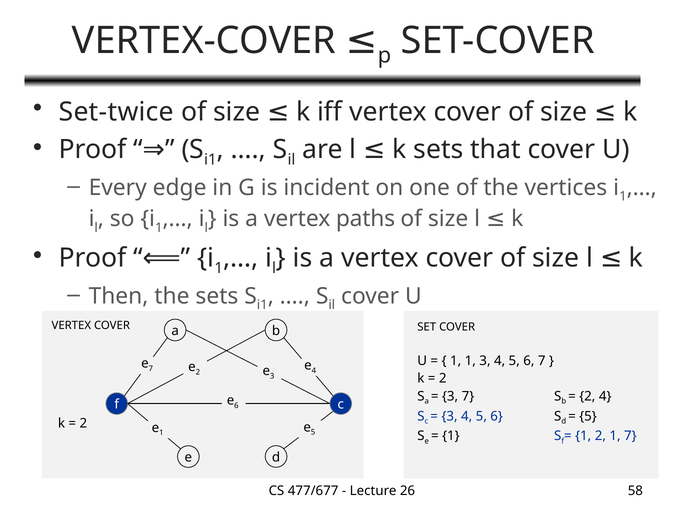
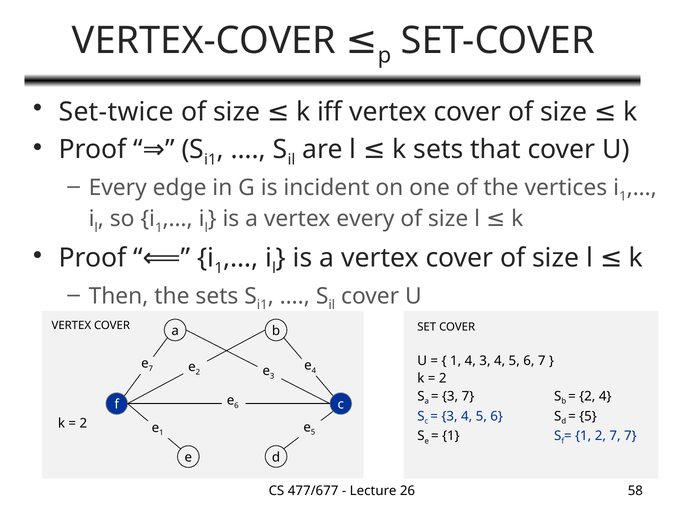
vertex paths: paths -> every (365, 219)
1 1: 1 -> 4 (470, 361)
2 1: 1 -> 7 (615, 436)
